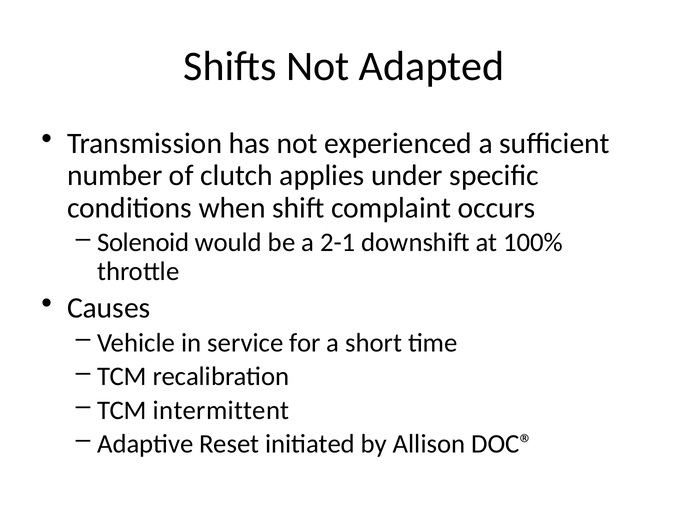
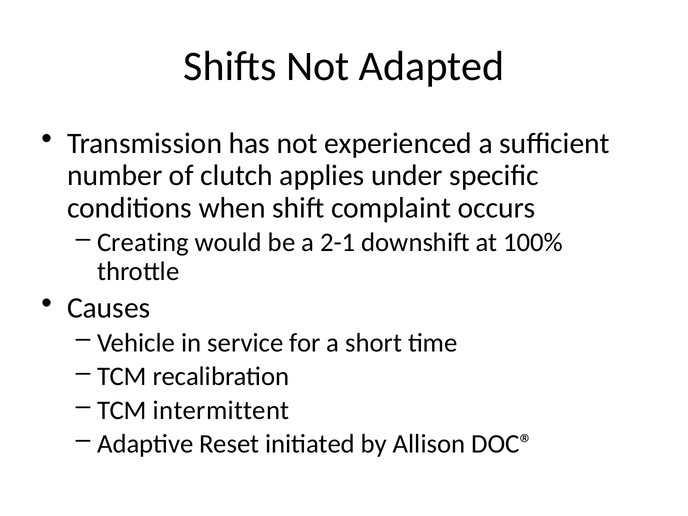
Solenoid: Solenoid -> Creating (143, 243)
